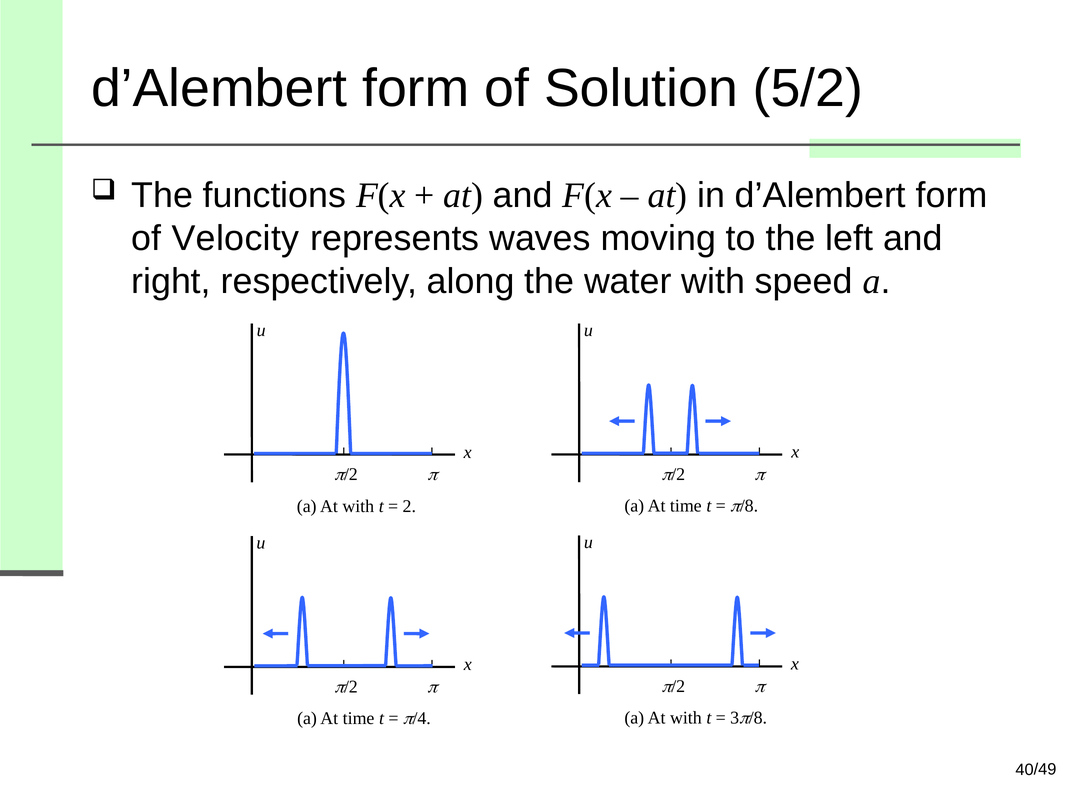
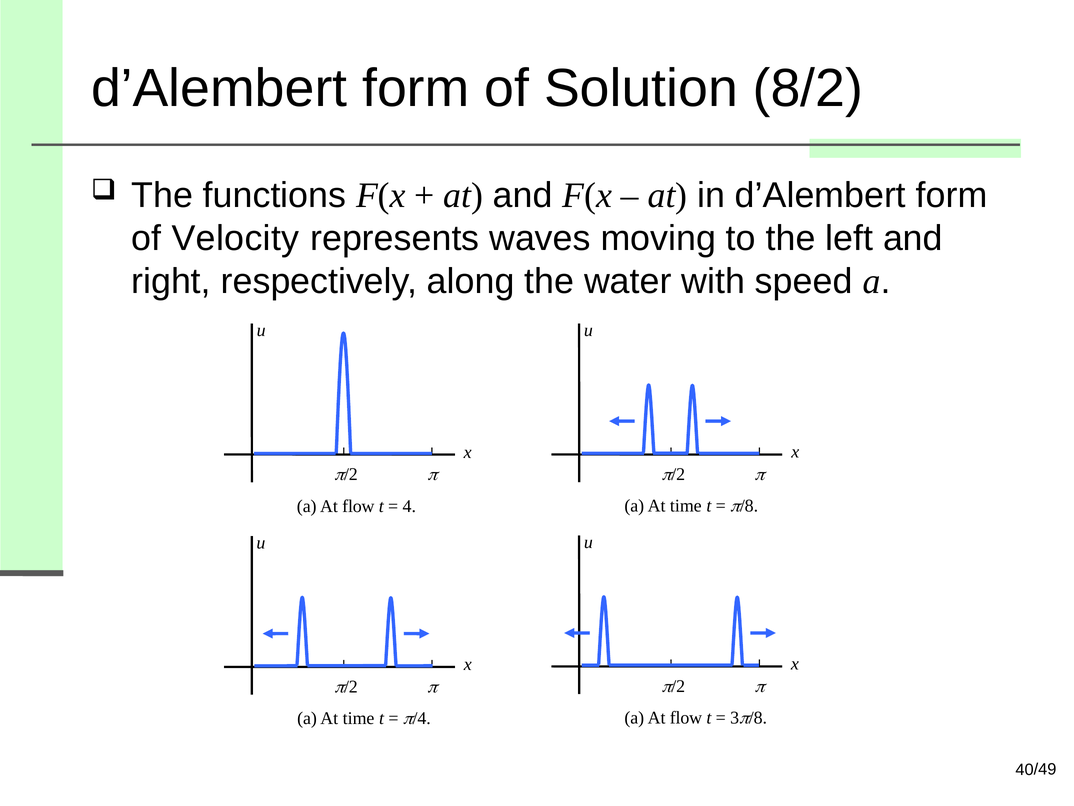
5/2: 5/2 -> 8/2 (808, 89)
with: with -> flow (358, 506)
2: 2 -> 4 (409, 506)
with: with -> flow (686, 718)
